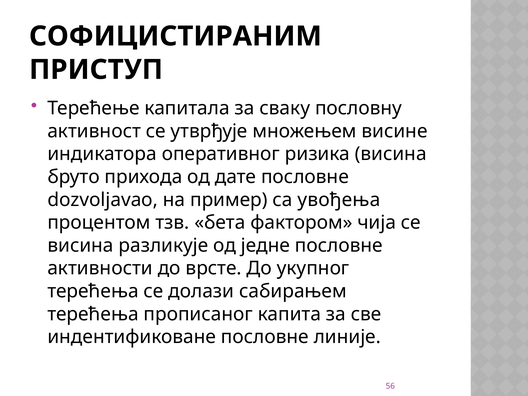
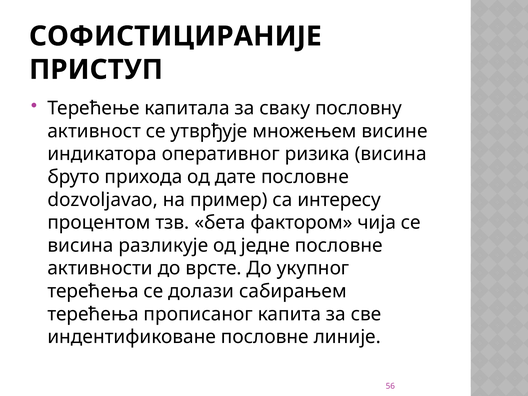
СОФИЦИСТИРАНИМ: СОФИЦИСТИРАНИМ -> СОФИСТИЦИРАНИЈЕ (175, 36)
увођења: увођења -> интересу (339, 200)
